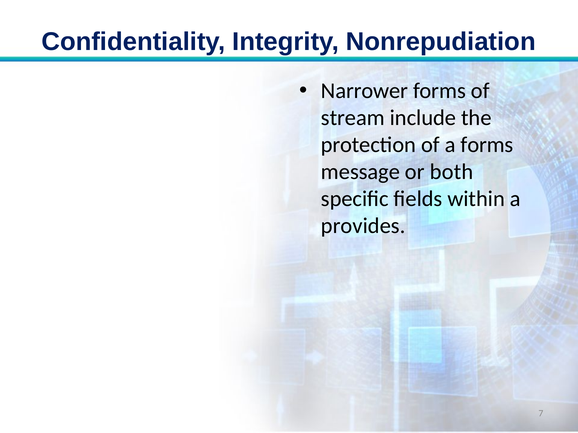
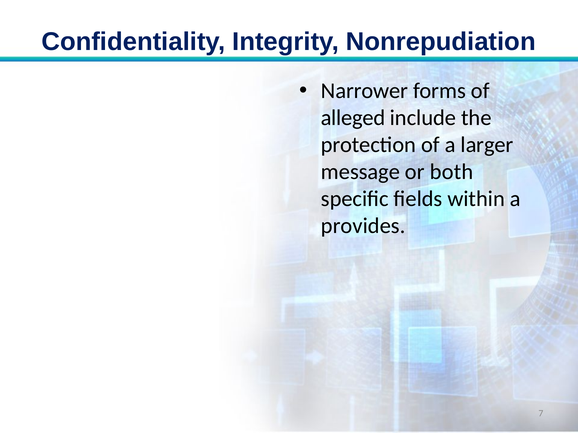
stream: stream -> alleged (353, 118)
a forms: forms -> larger (487, 145)
